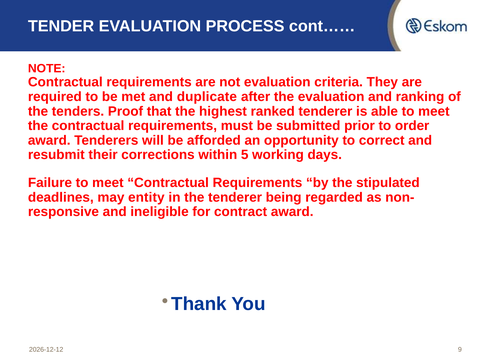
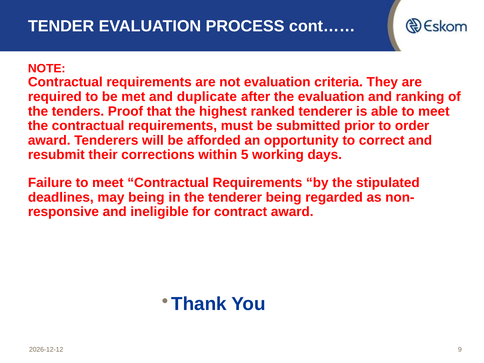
may entity: entity -> being (146, 197)
